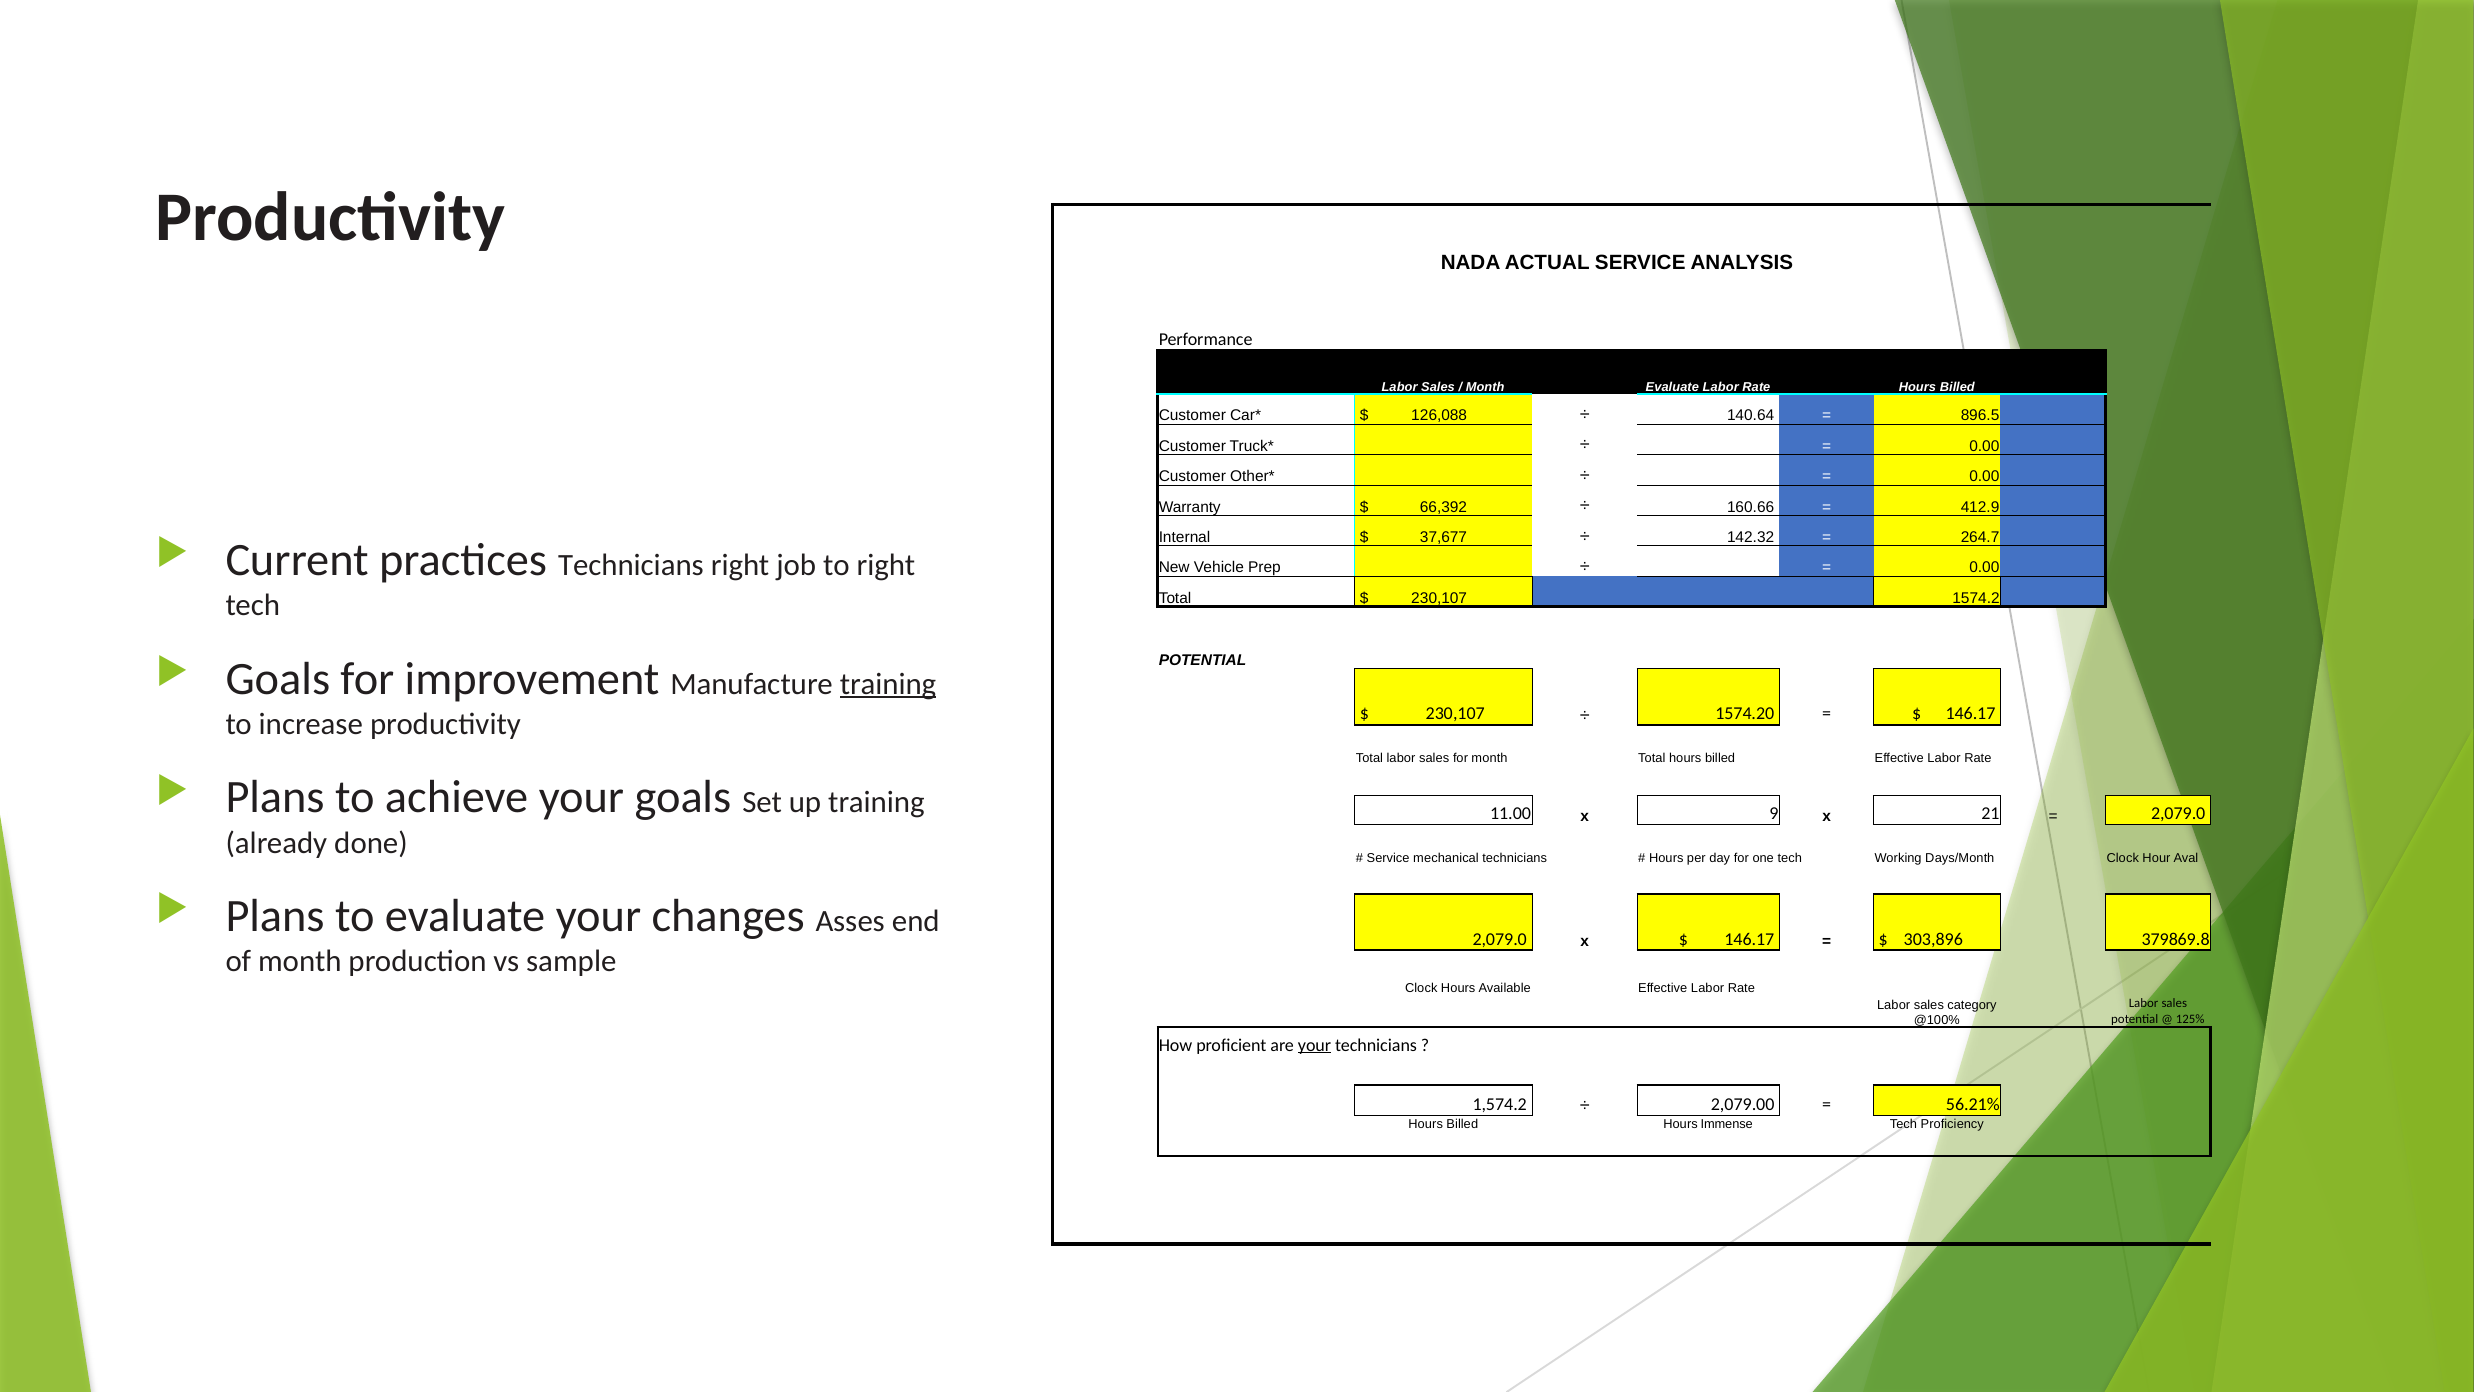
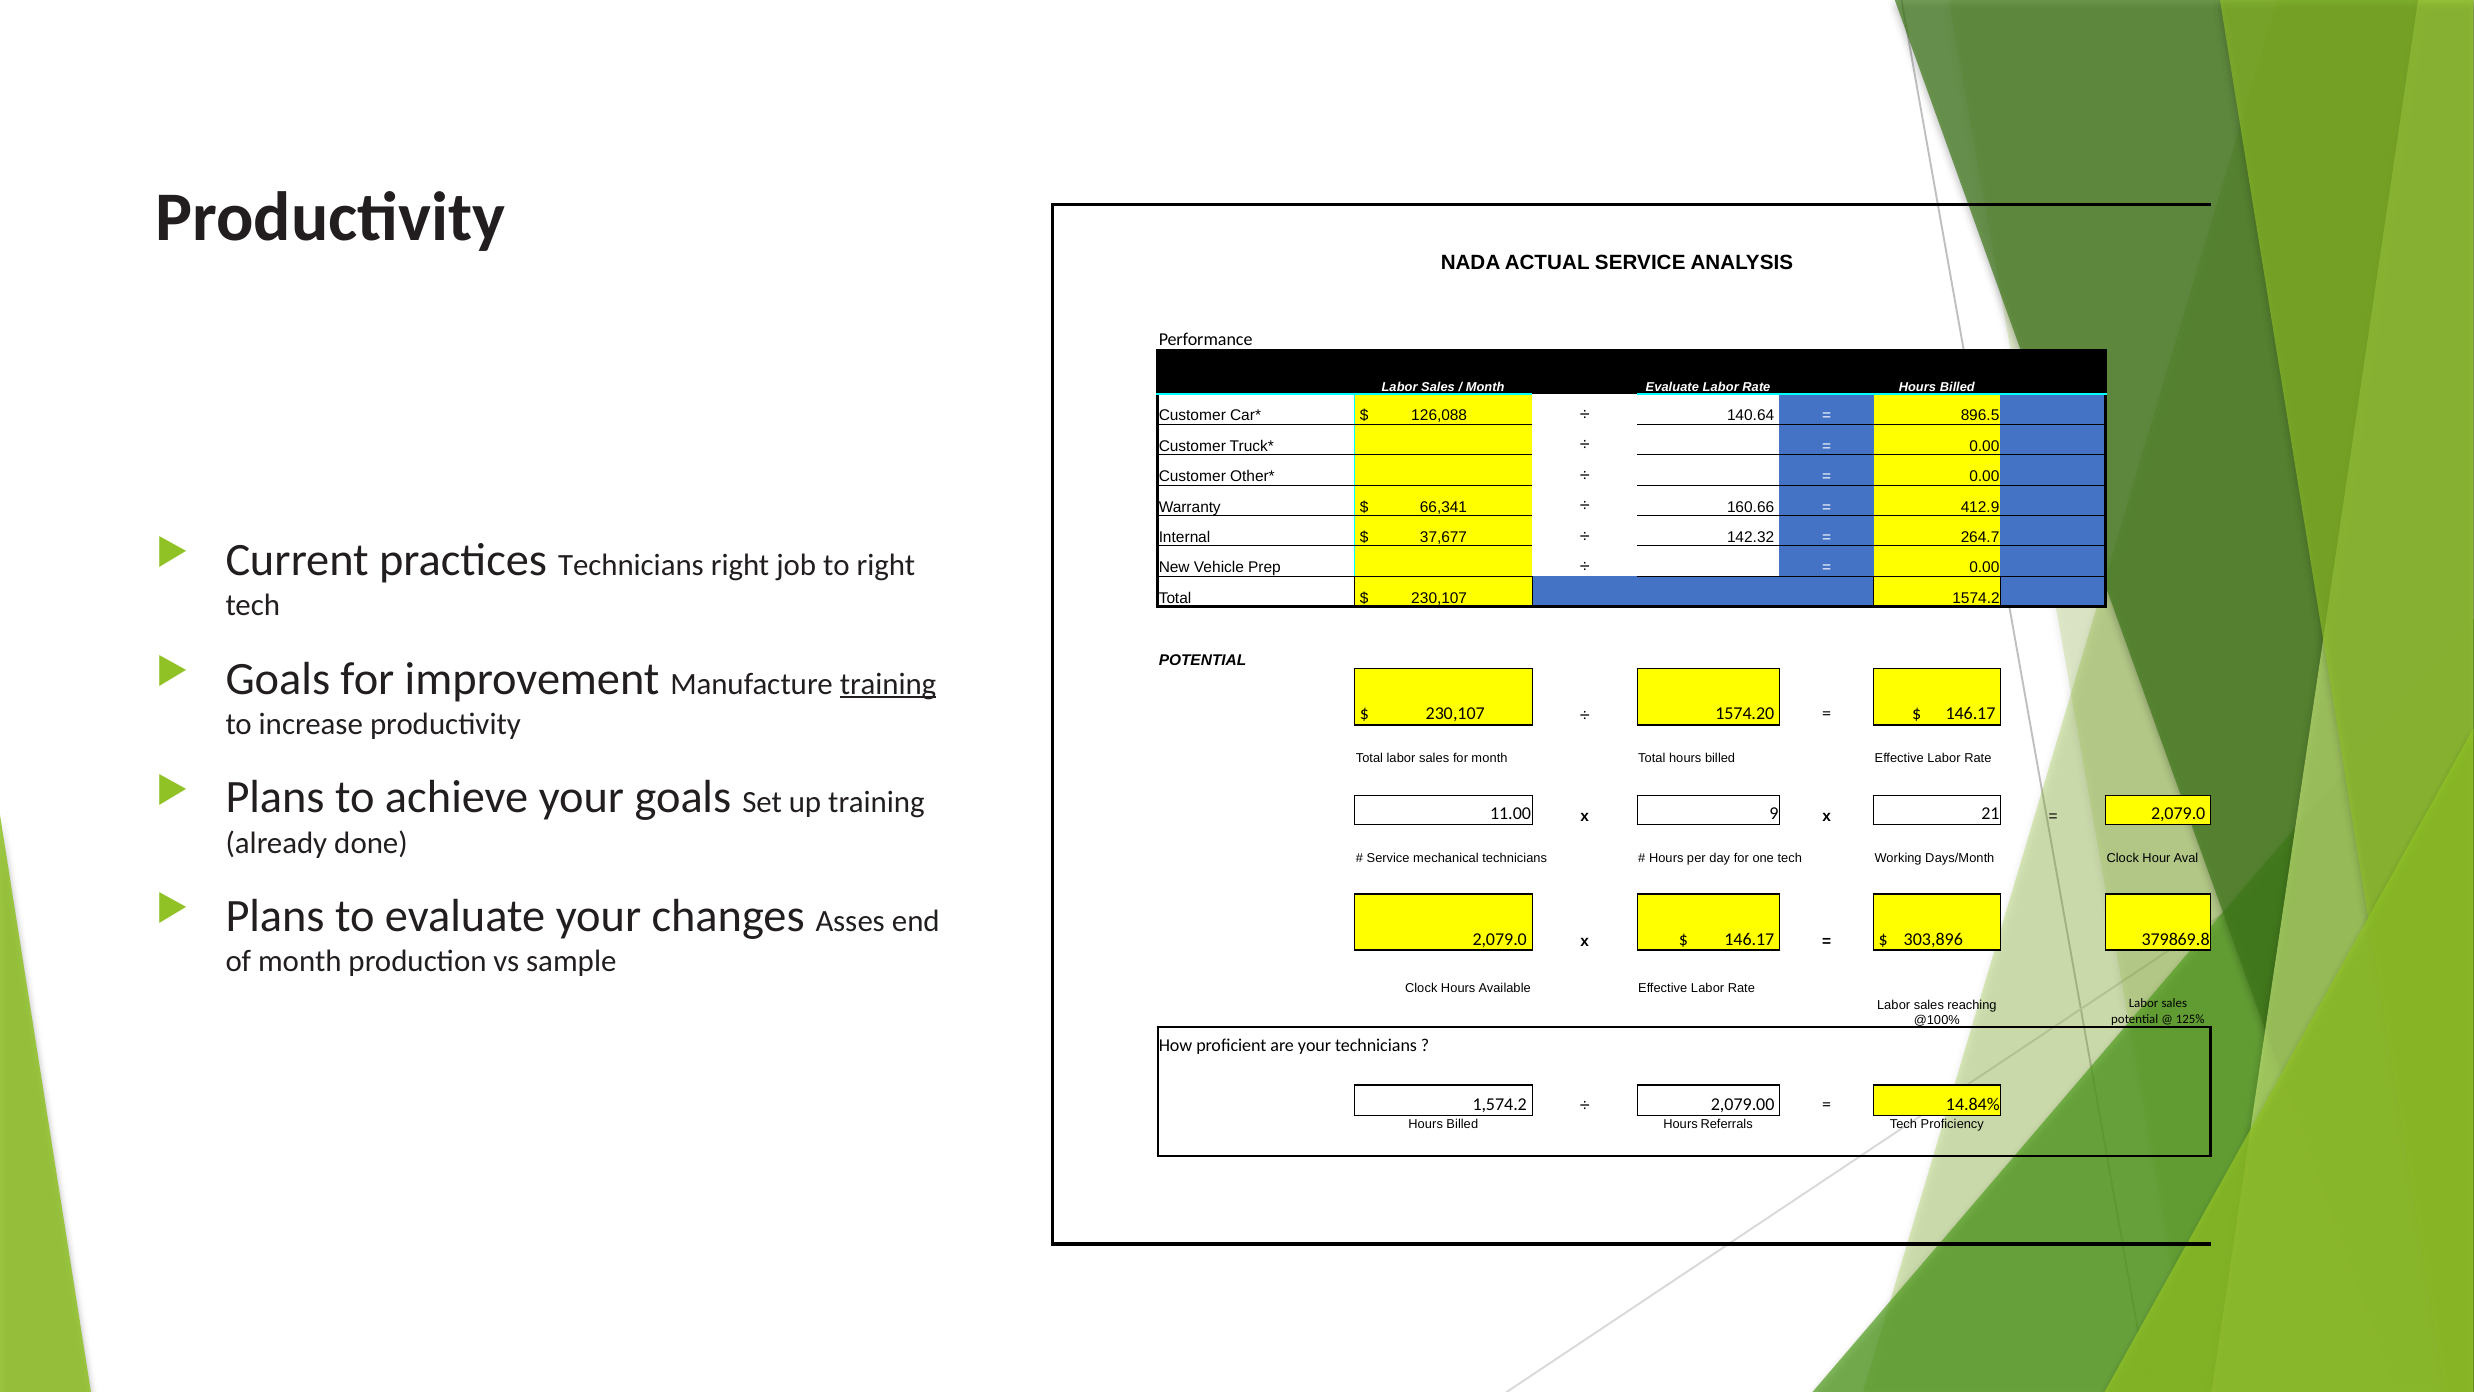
66,392: 66,392 -> 66,341 (1443, 507)
category: category -> reaching (1972, 1005)
your underline: present -> none (1315, 1045)
56.21%: 56.21% -> 14.84% (1973, 1104)
Immense: Immense -> Referrals (1727, 1124)
